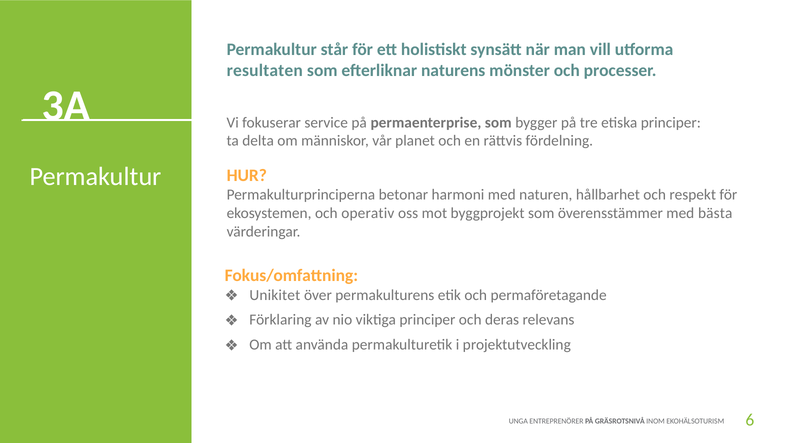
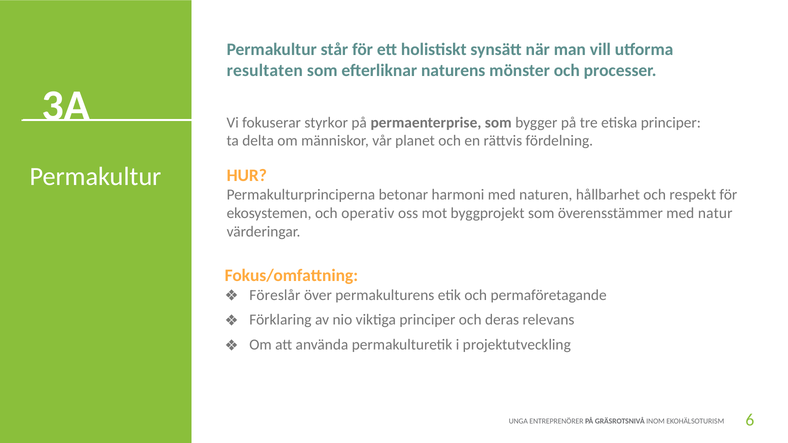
service: service -> styrkor (326, 123)
bästa: bästa -> natur (715, 213)
Unikitet: Unikitet -> Föreslår (275, 295)
